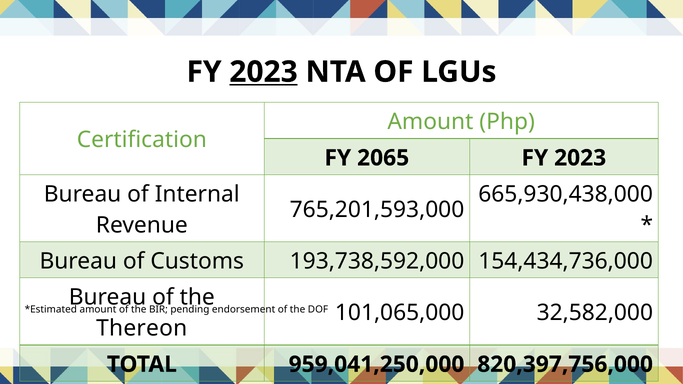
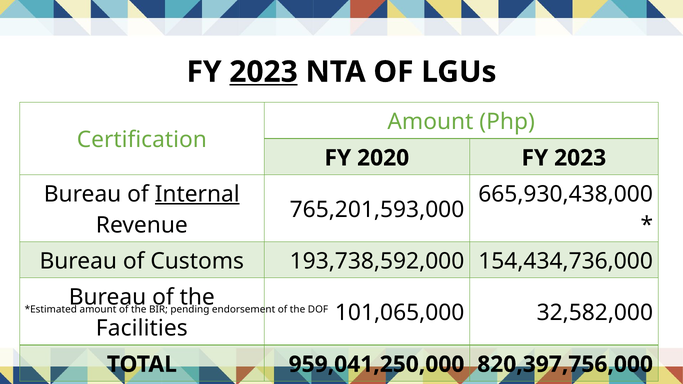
2065: 2065 -> 2020 (383, 158)
Internal underline: none -> present (197, 194)
Thereon: Thereon -> Facilities (142, 328)
